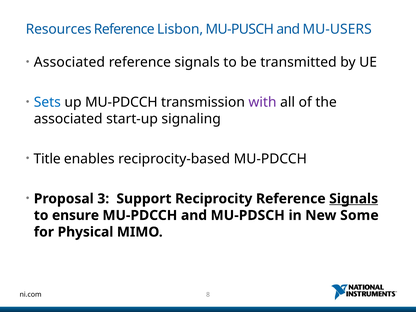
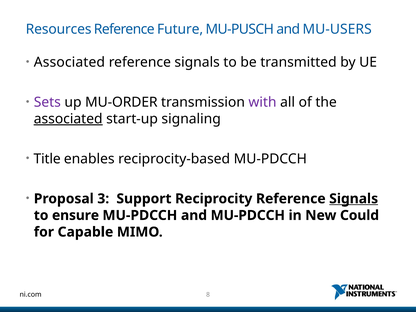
Lisbon: Lisbon -> Future (180, 29)
Sets colour: blue -> purple (47, 102)
up MU-PDCCH: MU-PDCCH -> MU-ORDER (121, 102)
associated underline: none -> present (68, 119)
and MU-PDSCH: MU-PDSCH -> MU-PDCCH (248, 215)
Some: Some -> Could (360, 215)
Physical: Physical -> Capable (85, 232)
